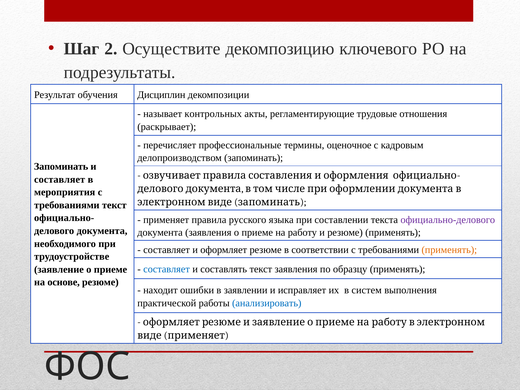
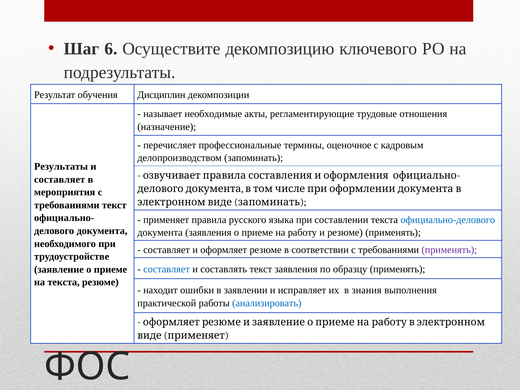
2: 2 -> 6 (111, 49)
контрольных: контрольных -> необходимые (213, 114)
раскрывает: раскрывает -> назначение (167, 127)
Запоминать: Запоминать -> Результаты (61, 167)
официально-делового colour: purple -> blue (448, 220)
применять colour: orange -> purple (449, 250)
на основе: основе -> текста (64, 282)
систем: систем -> знания (367, 290)
